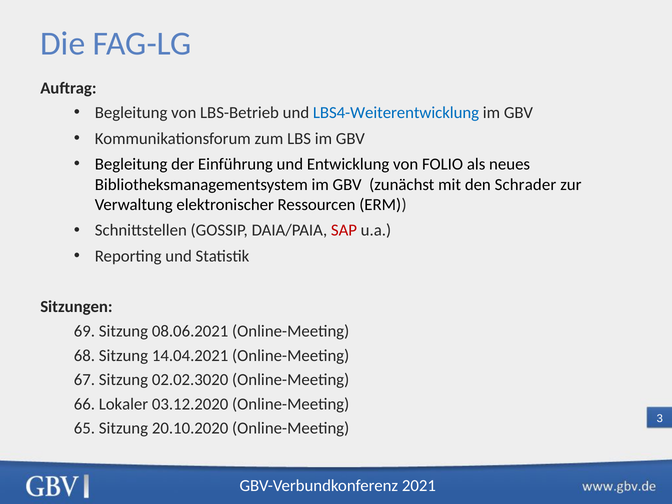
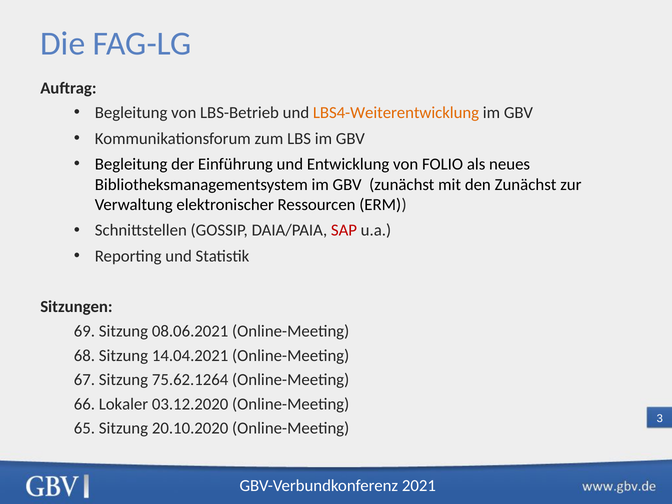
LBS4-Weiterentwicklung colour: blue -> orange (396, 113)
den Schrader: Schrader -> Zunächst (526, 184)
02.02.3020: 02.02.3020 -> 75.62.1264 (190, 380)
